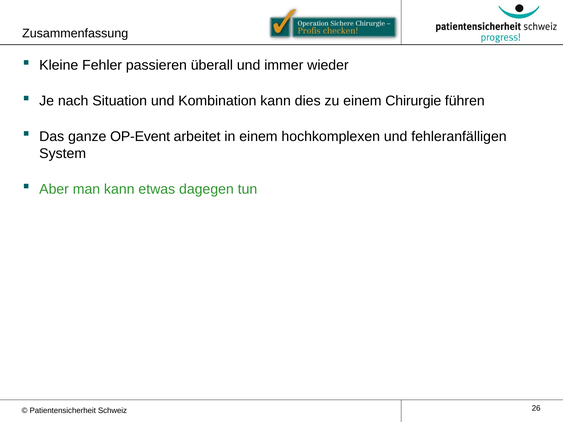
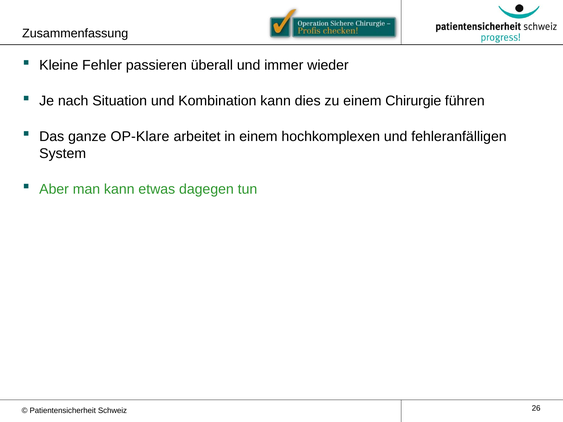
OP-Event: OP-Event -> OP-Klare (140, 137)
